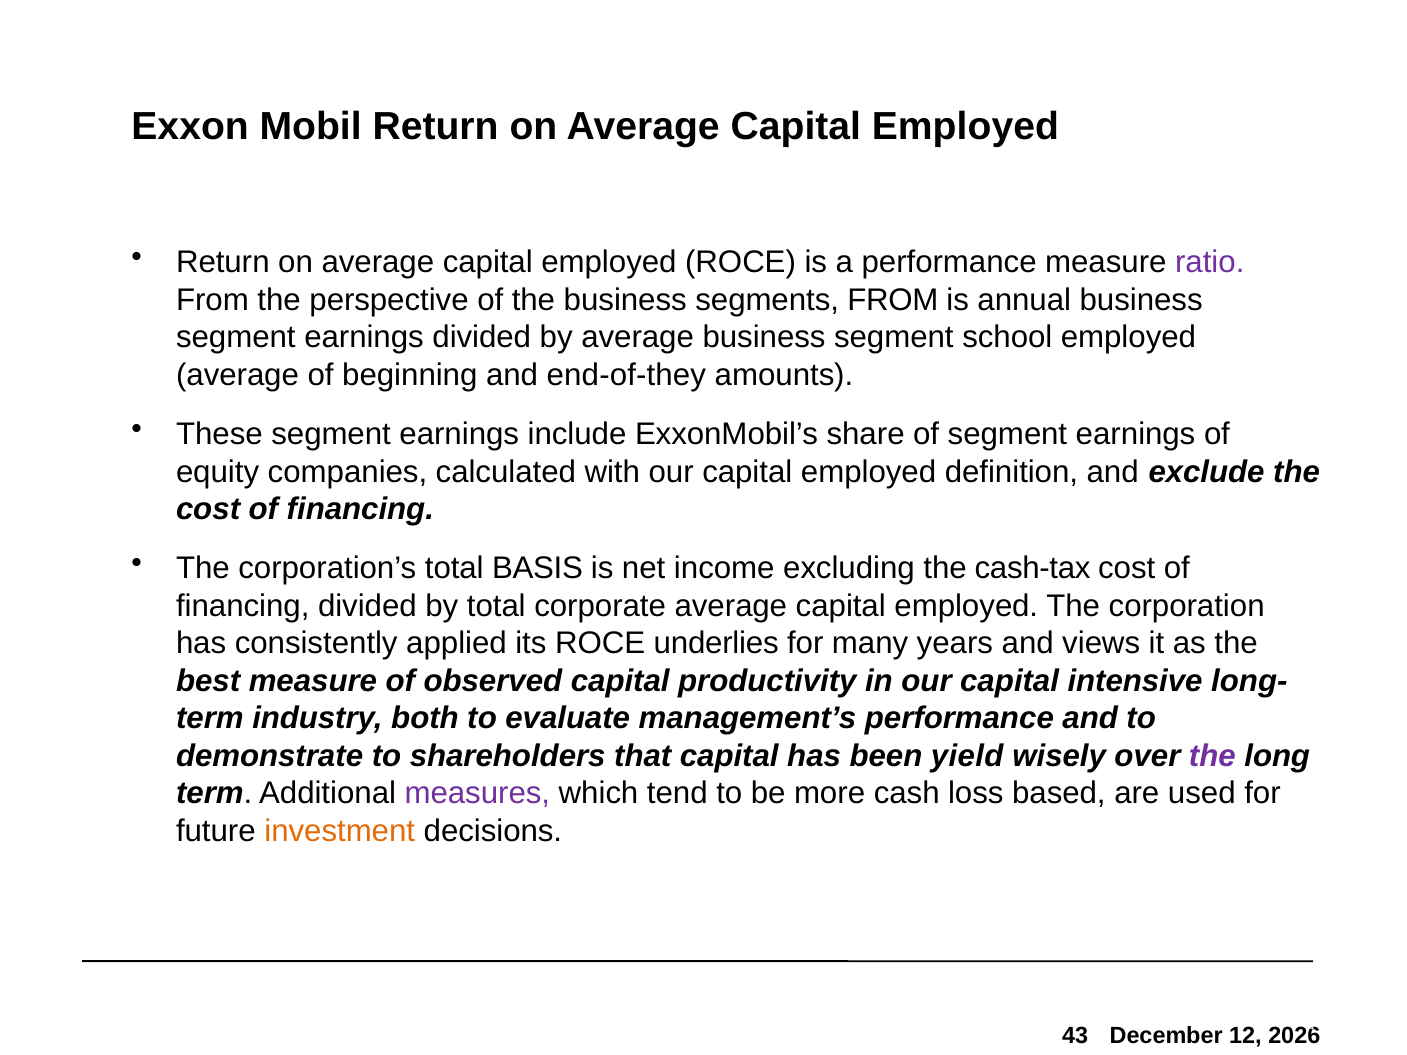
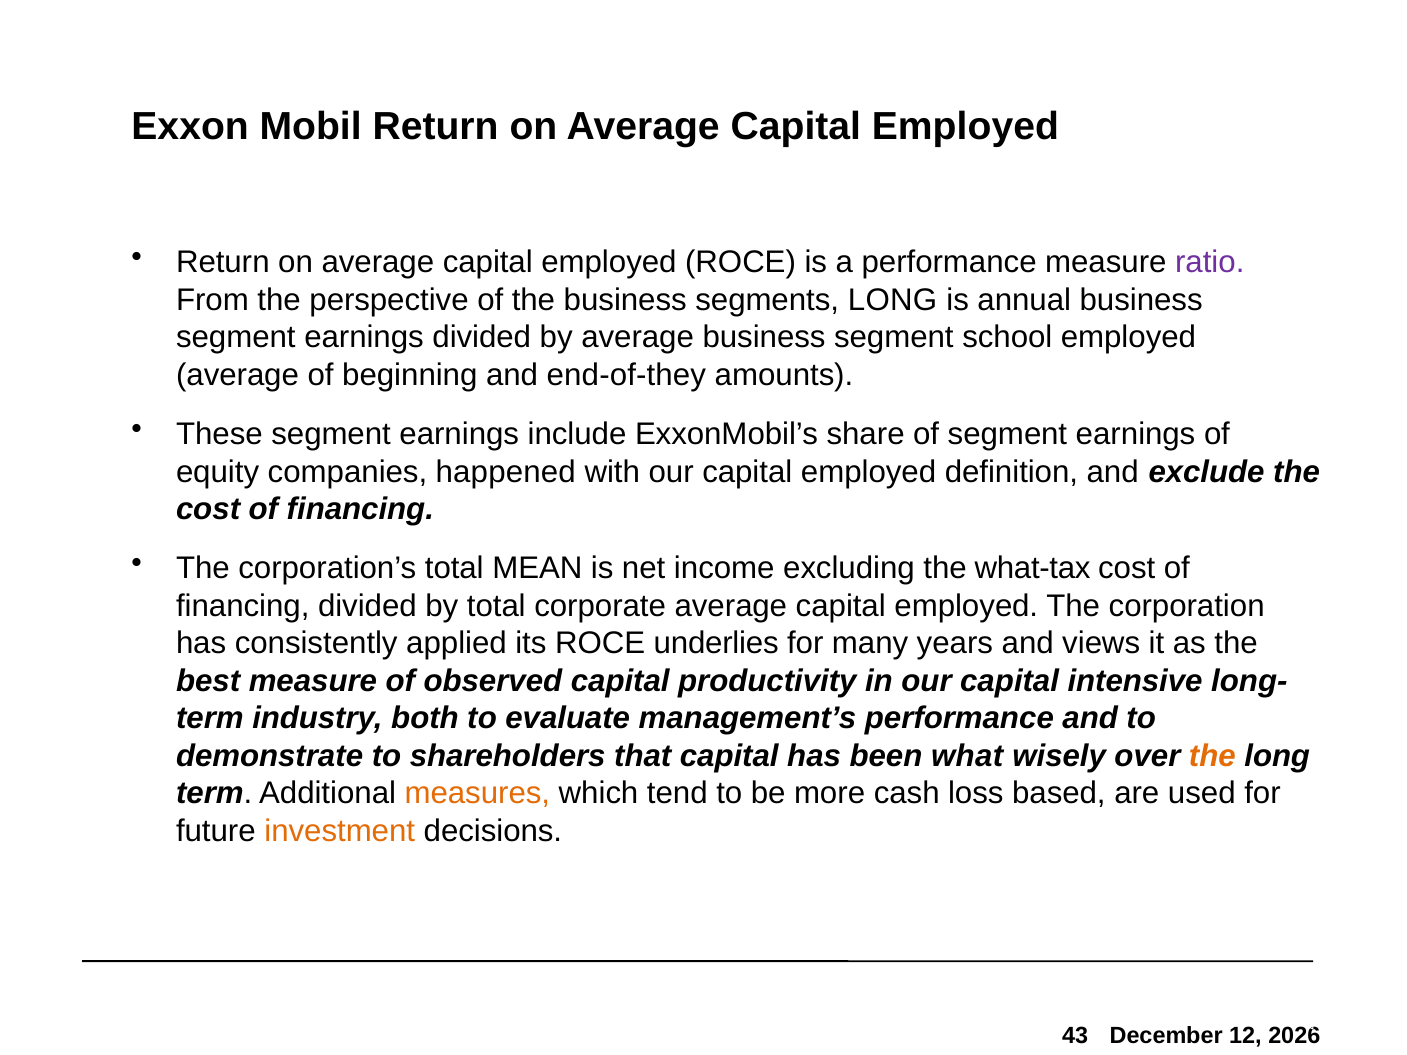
segments FROM: FROM -> LONG (893, 300)
calculated: calculated -> happened (506, 472)
BASIS: BASIS -> MEAN (537, 569)
cash-tax: cash-tax -> what-tax (1033, 569)
yield: yield -> what (967, 756)
the colour: purple -> orange (1212, 756)
measures colour: purple -> orange (477, 794)
